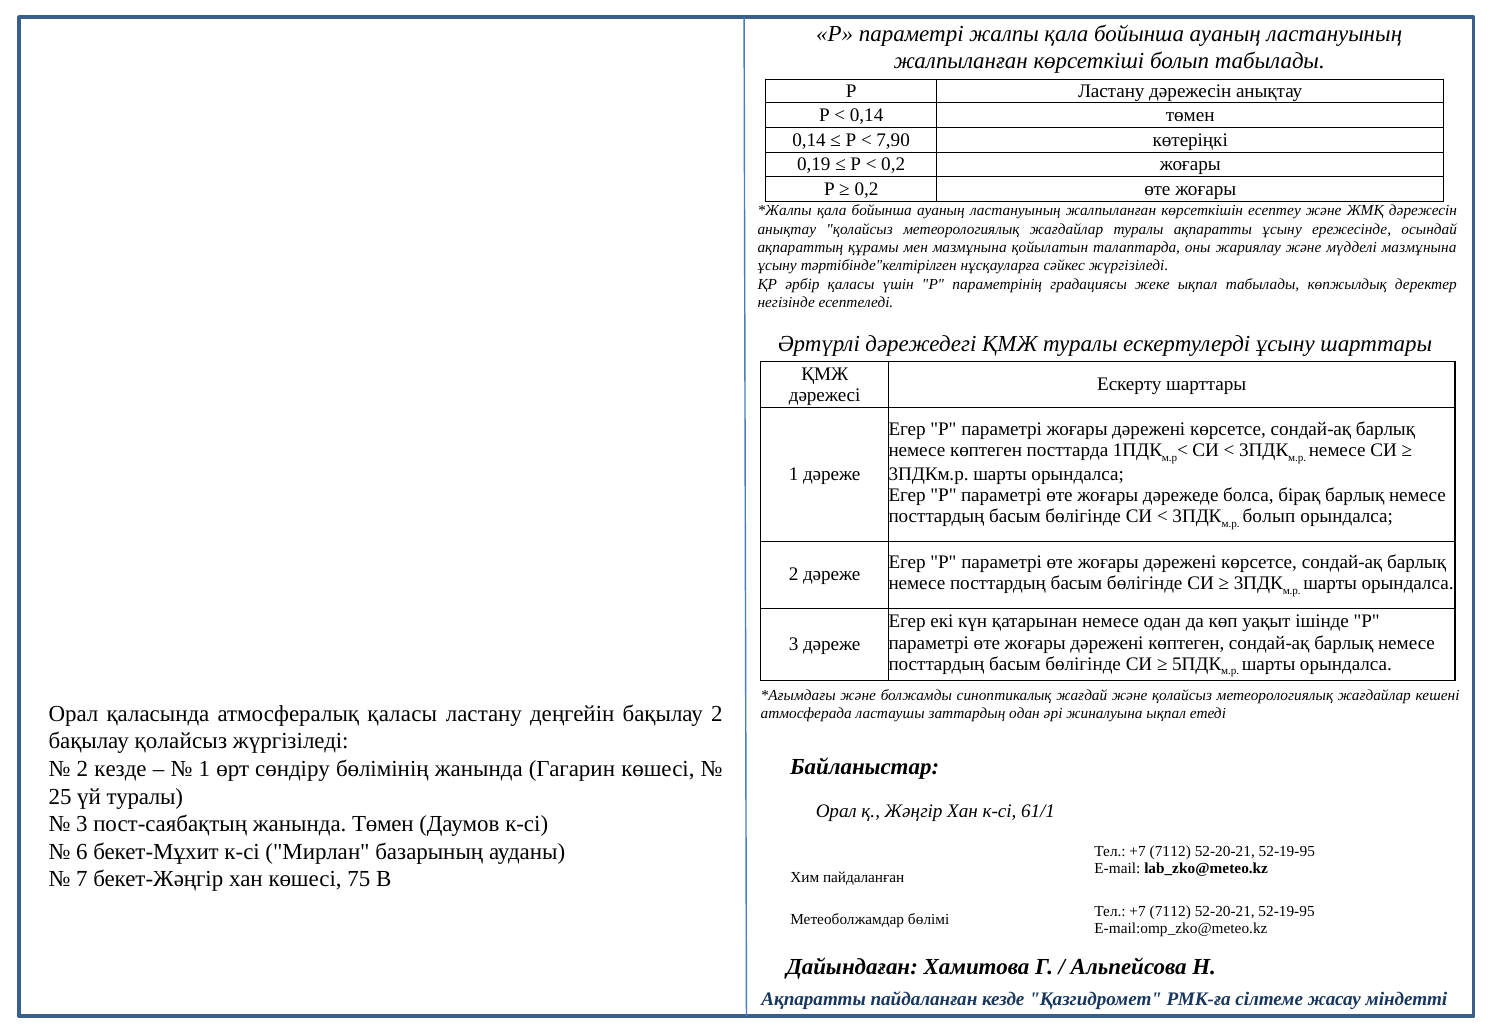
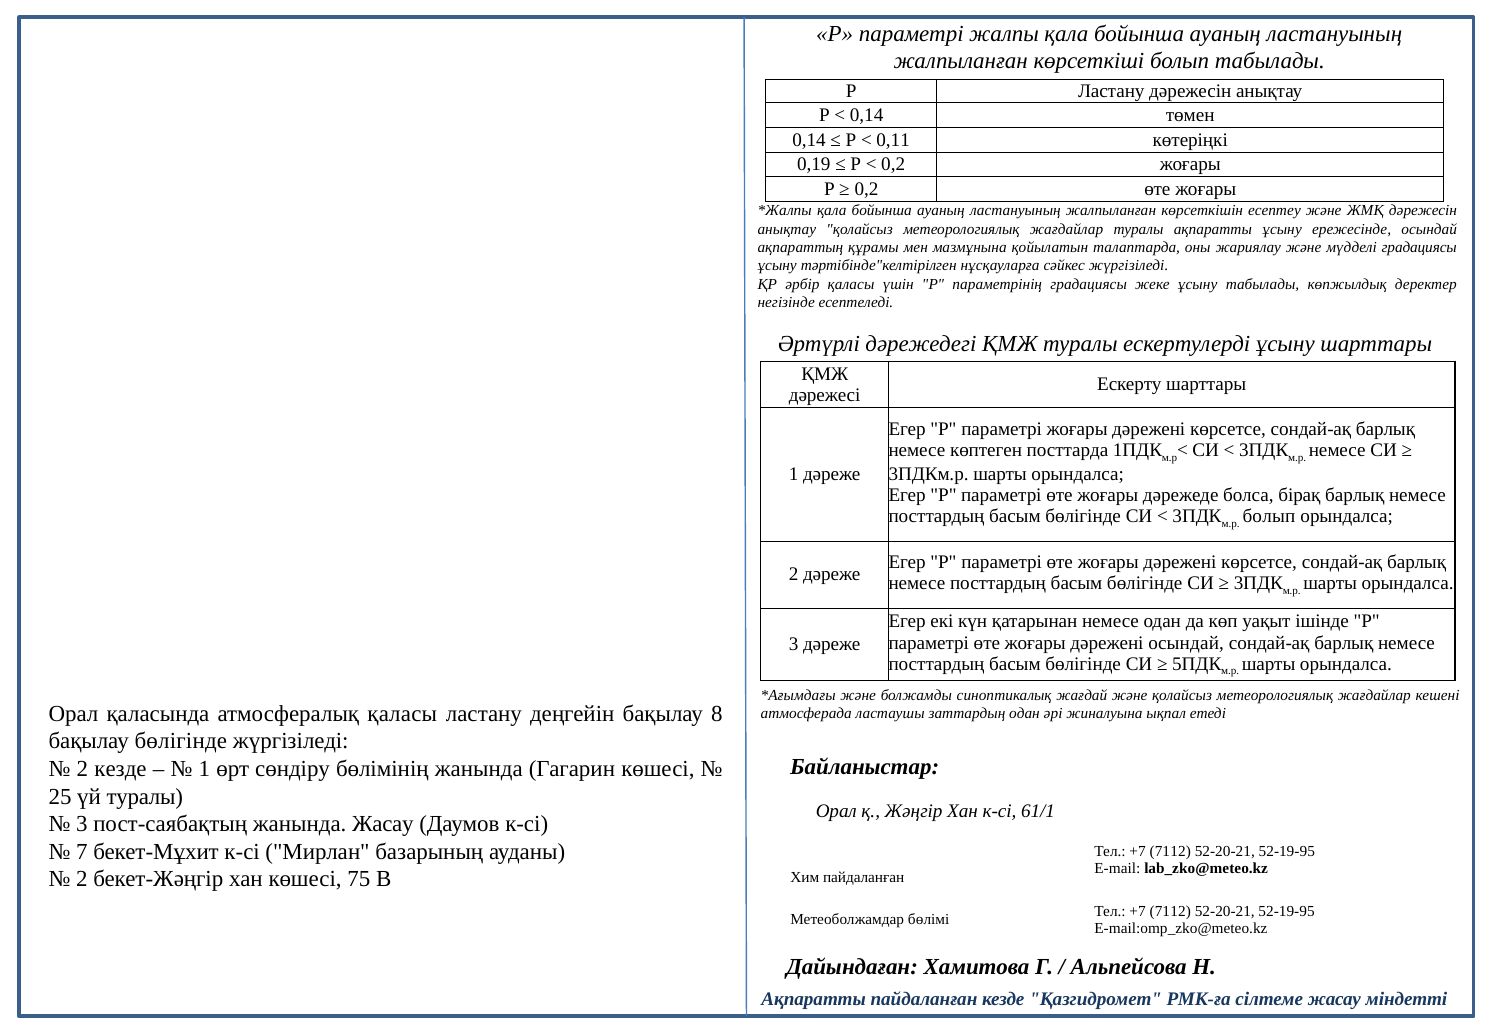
7,90: 7,90 -> 0,11 (893, 140)
мүдделі мазмұнына: мазмұнына -> градациясы (1419, 247)
жеке ықпал: ықпал -> ұсыну (1198, 284)
дәрежені көптеген: көптеген -> осындай (1186, 642)
бақылау 2: 2 -> 8 (717, 714)
бақылау қолайсыз: қолайсыз -> бөлігінде (181, 741)
жанында Төмен: Төмен -> Жасау (383, 824)
6: 6 -> 7 (82, 851)
7: 7 -> 2 (82, 879)
